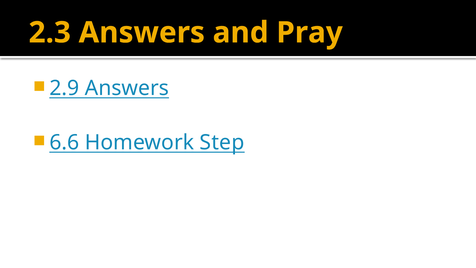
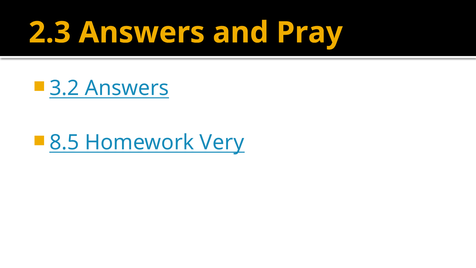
2.9: 2.9 -> 3.2 (64, 88)
6.6: 6.6 -> 8.5 (64, 142)
Step: Step -> Very (222, 142)
